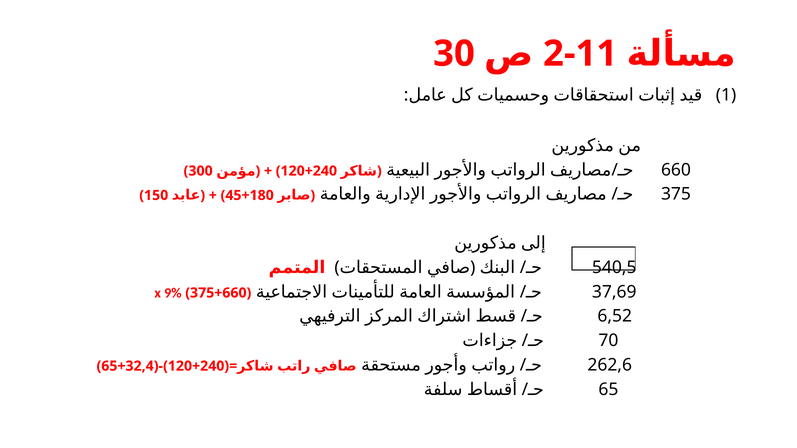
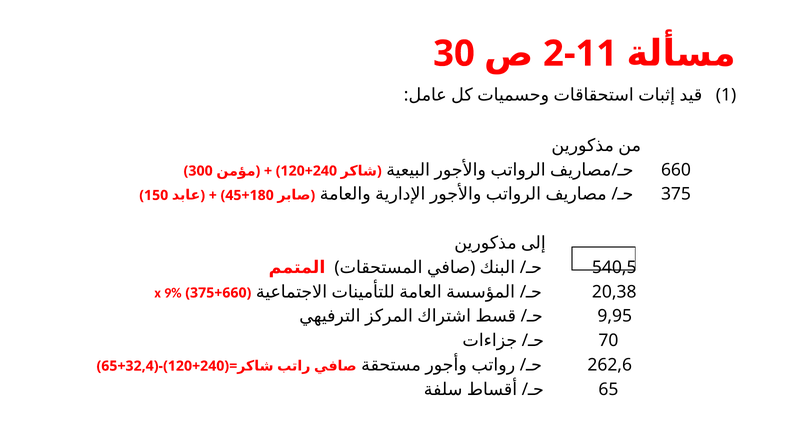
37,69: 37,69 -> 20,38 (614, 292)
6,52: 6,52 -> 9,95 (615, 316)
